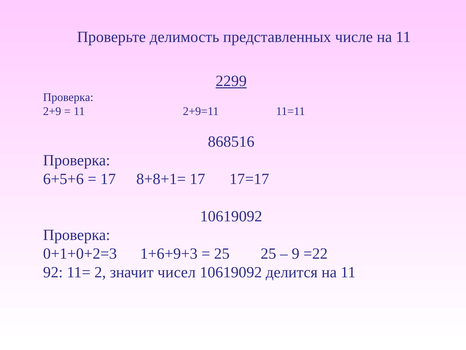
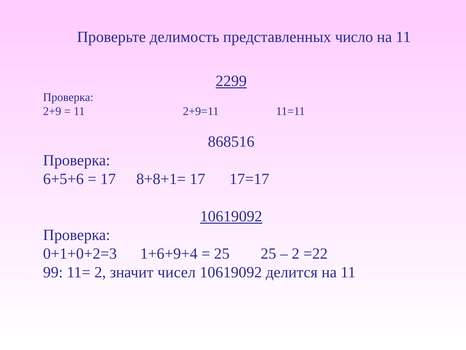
числе: числе -> число (354, 37)
10619092 underline: none -> present (231, 216)
1+6+9+3: 1+6+9+3 -> 1+6+9+4 (169, 253)
9: 9 -> 2 (296, 253)
92: 92 -> 99 (53, 272)
